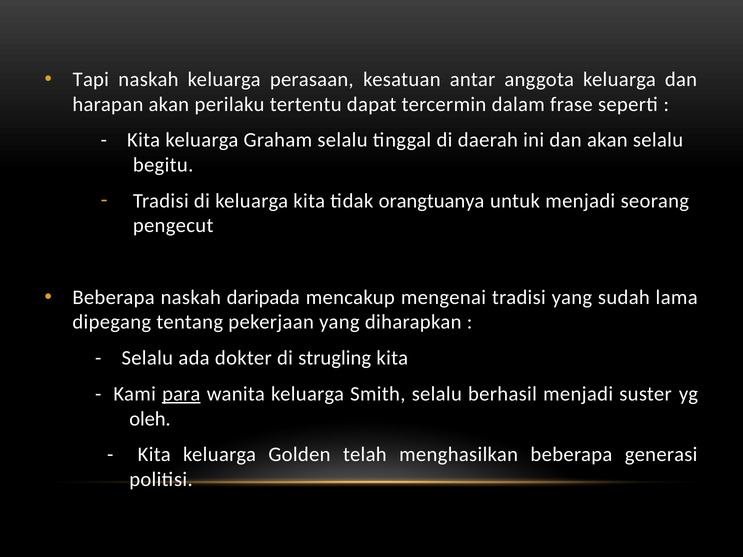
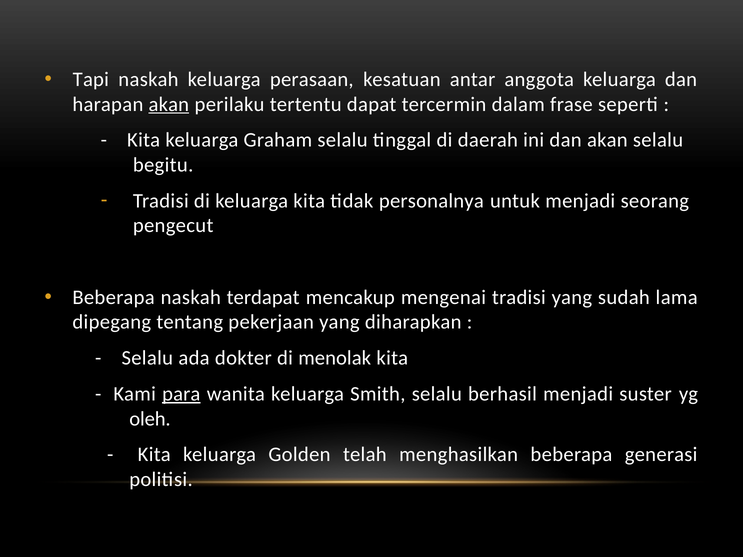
akan underline: none -> present (169, 104)
orangtuanya: orangtuanya -> personalnya (431, 201)
daripada: daripada -> terdapat (263, 297)
strugling: strugling -> menolak (335, 358)
